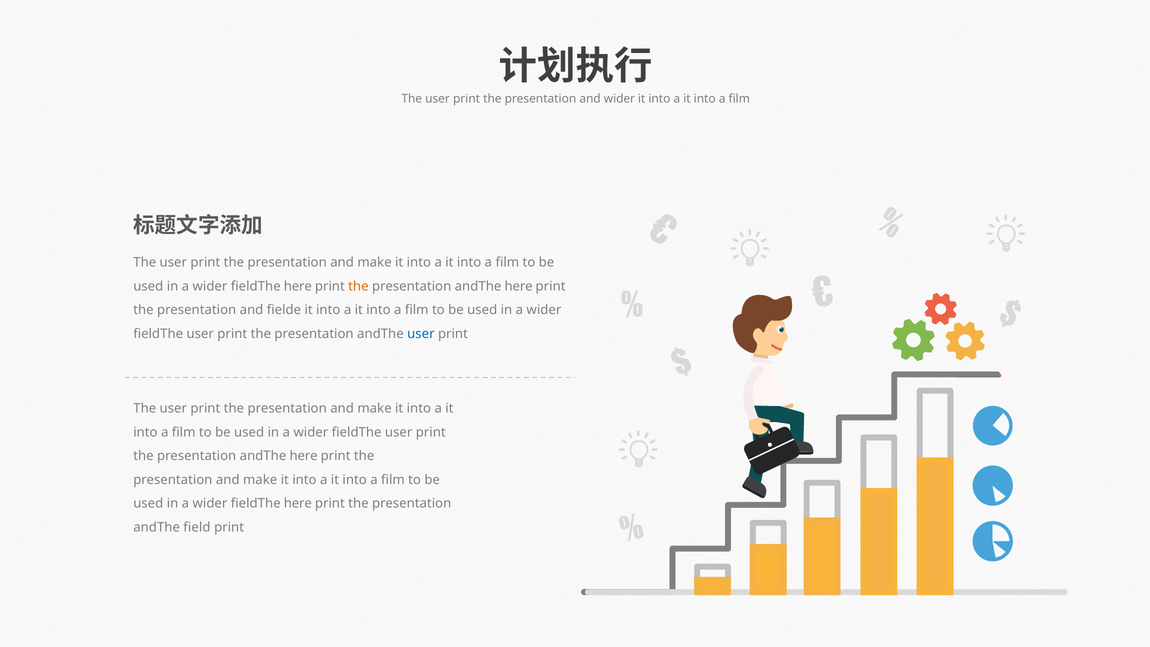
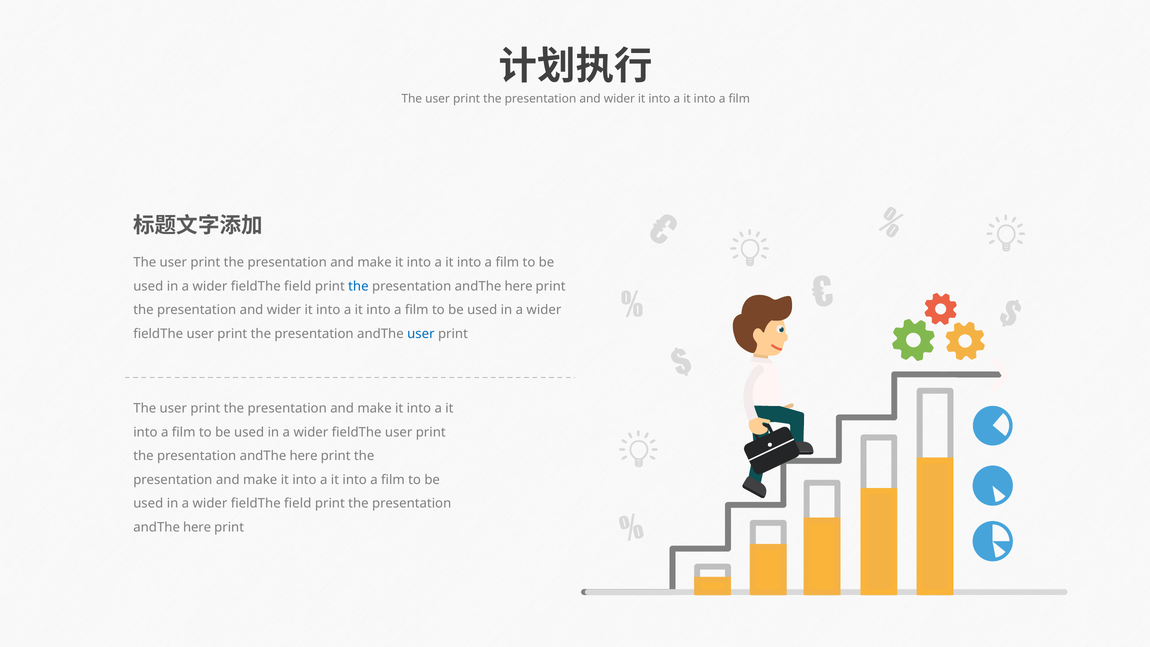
here: here -> field (298, 286)
the colour: orange -> blue (358, 286)
fielde: fielde -> wider (284, 310)
here: here -> field (298, 504)
field: field -> here (197, 527)
